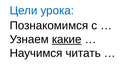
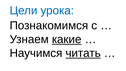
читать underline: none -> present (83, 53)
